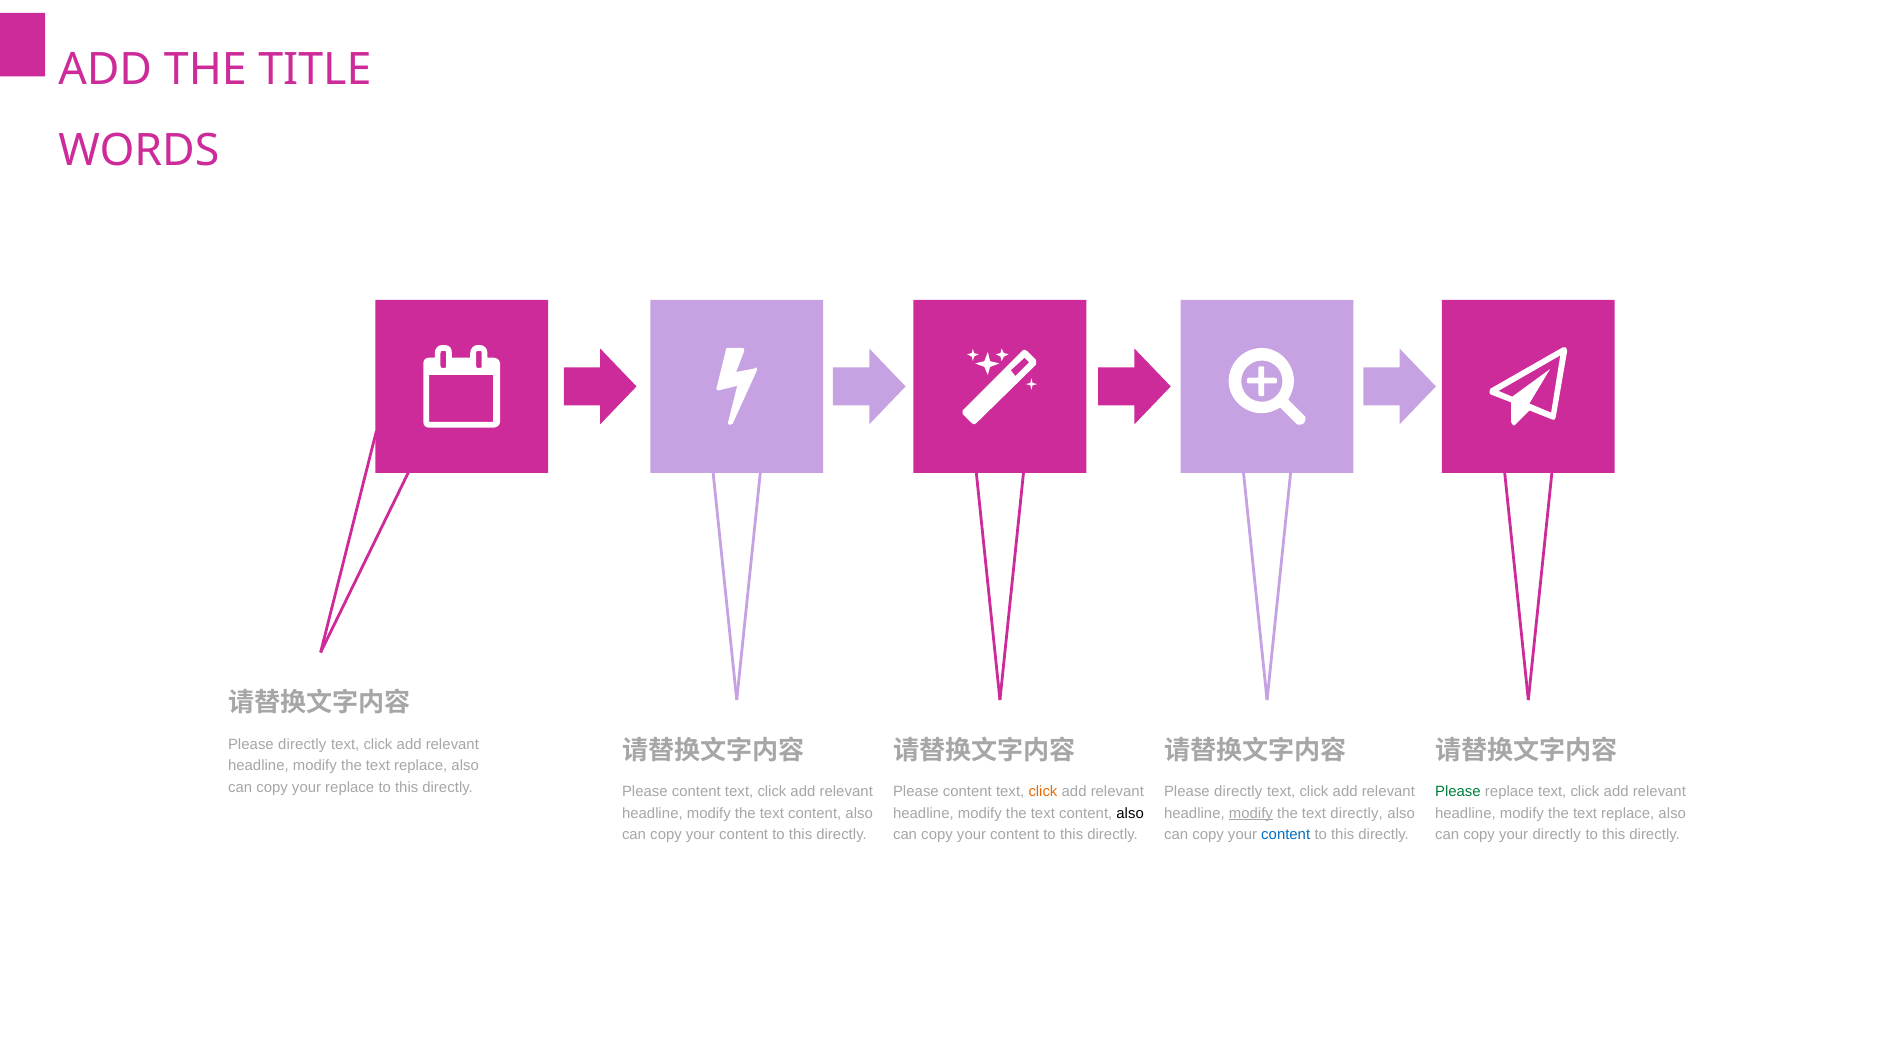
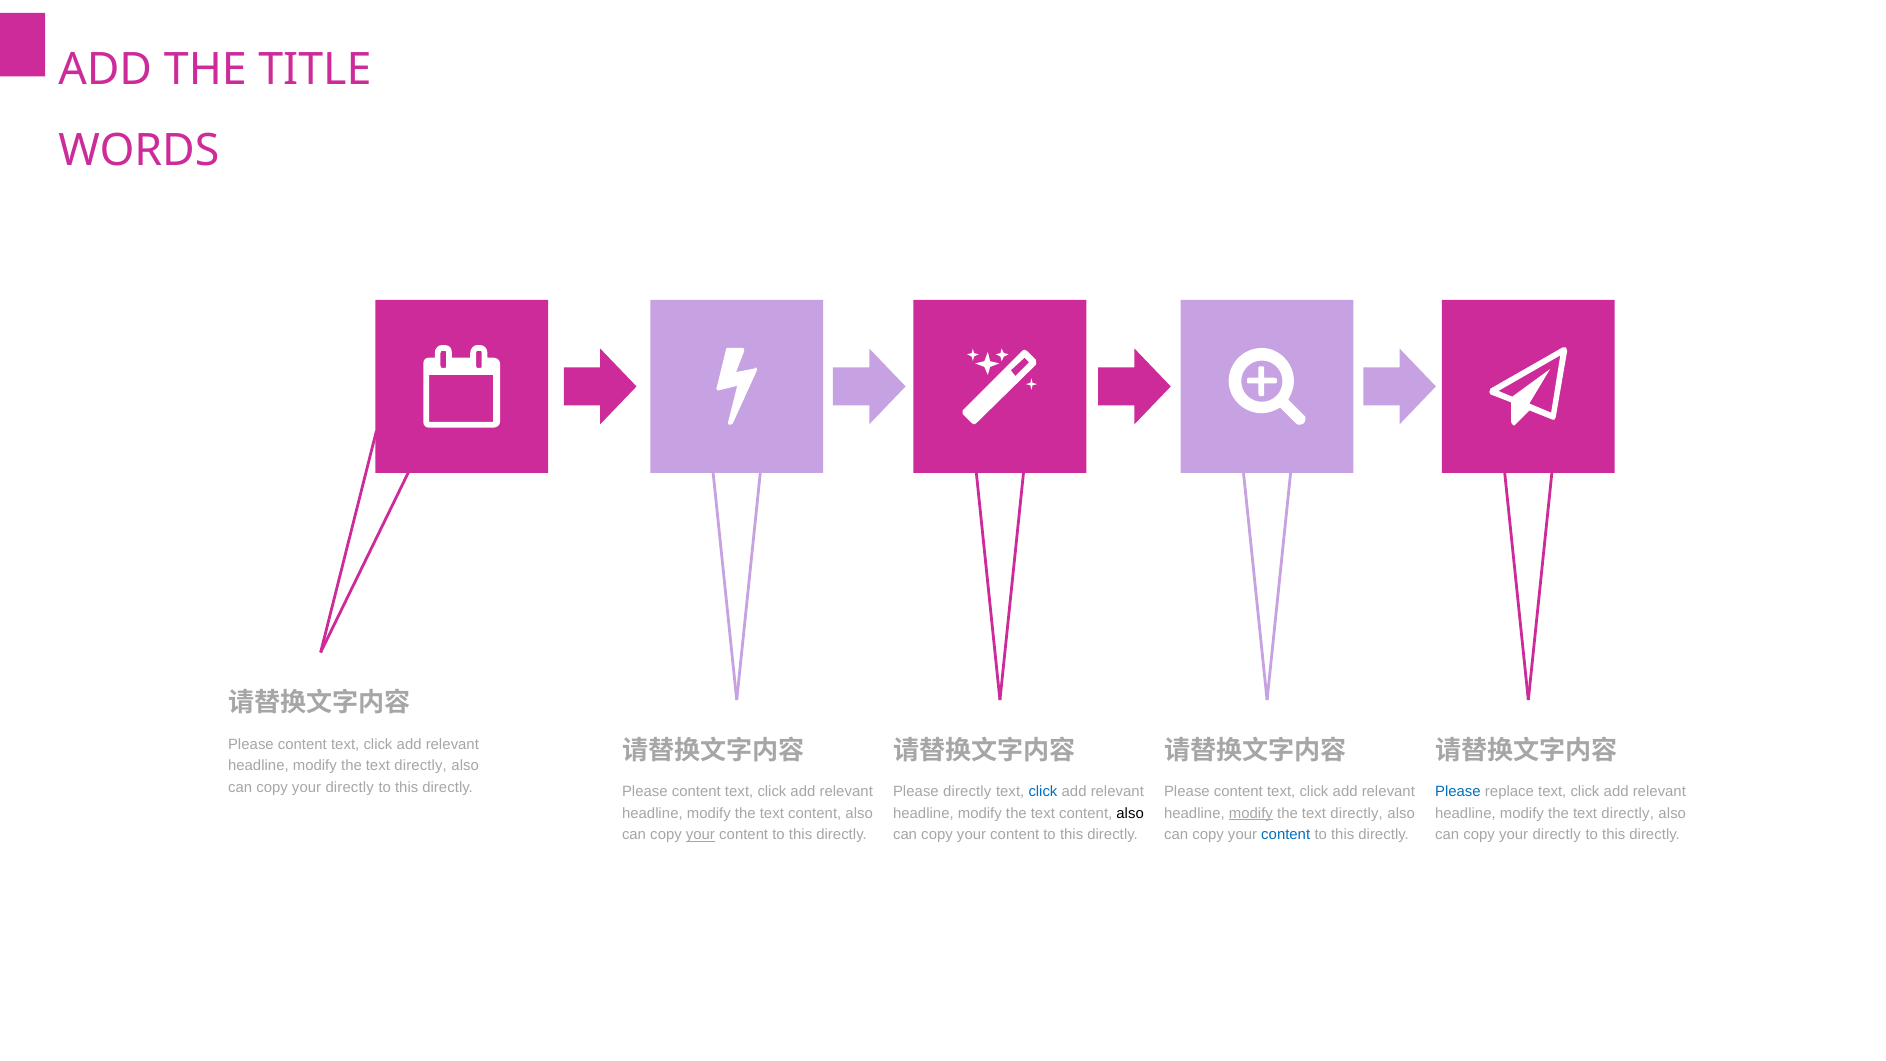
directly: directly -> content (302, 744)
replace: replace -> directly (421, 766)
replace: replace -> directly (350, 787)
content: content -> directly (967, 792)
click colour: orange -> blue (1043, 792)
directly: directly -> content (1238, 792)
Please colour: green -> blue (1458, 792)
replace: replace -> directly (1628, 813)
your underline: none -> present (700, 835)
